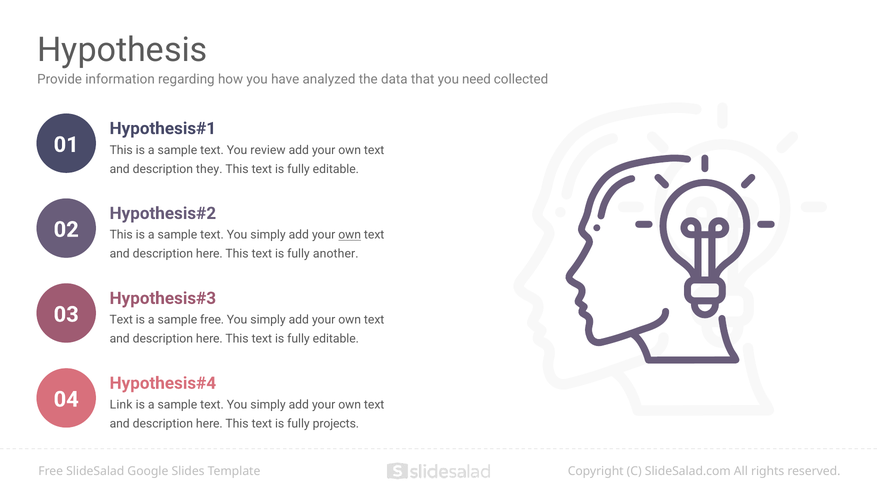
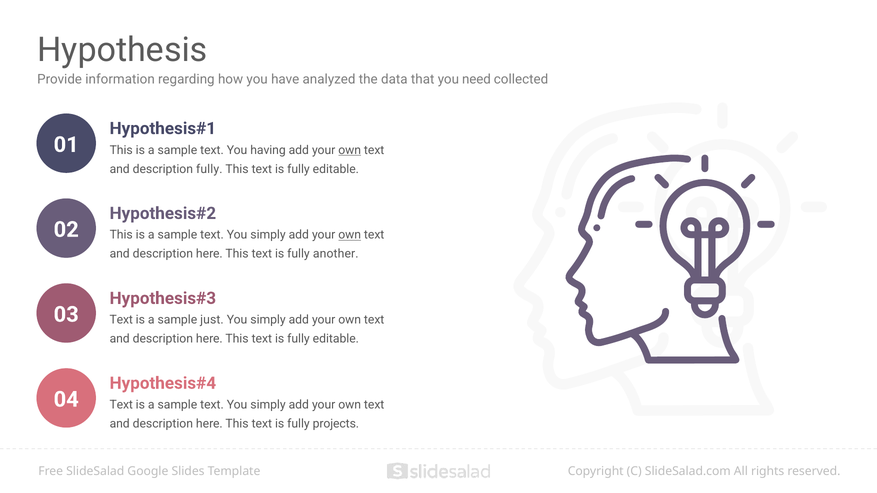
review: review -> having (268, 150)
own underline: none -> present (350, 150)
description they: they -> fully (209, 169)
sample free: free -> just (212, 320)
Link: Link -> Text (121, 405)
